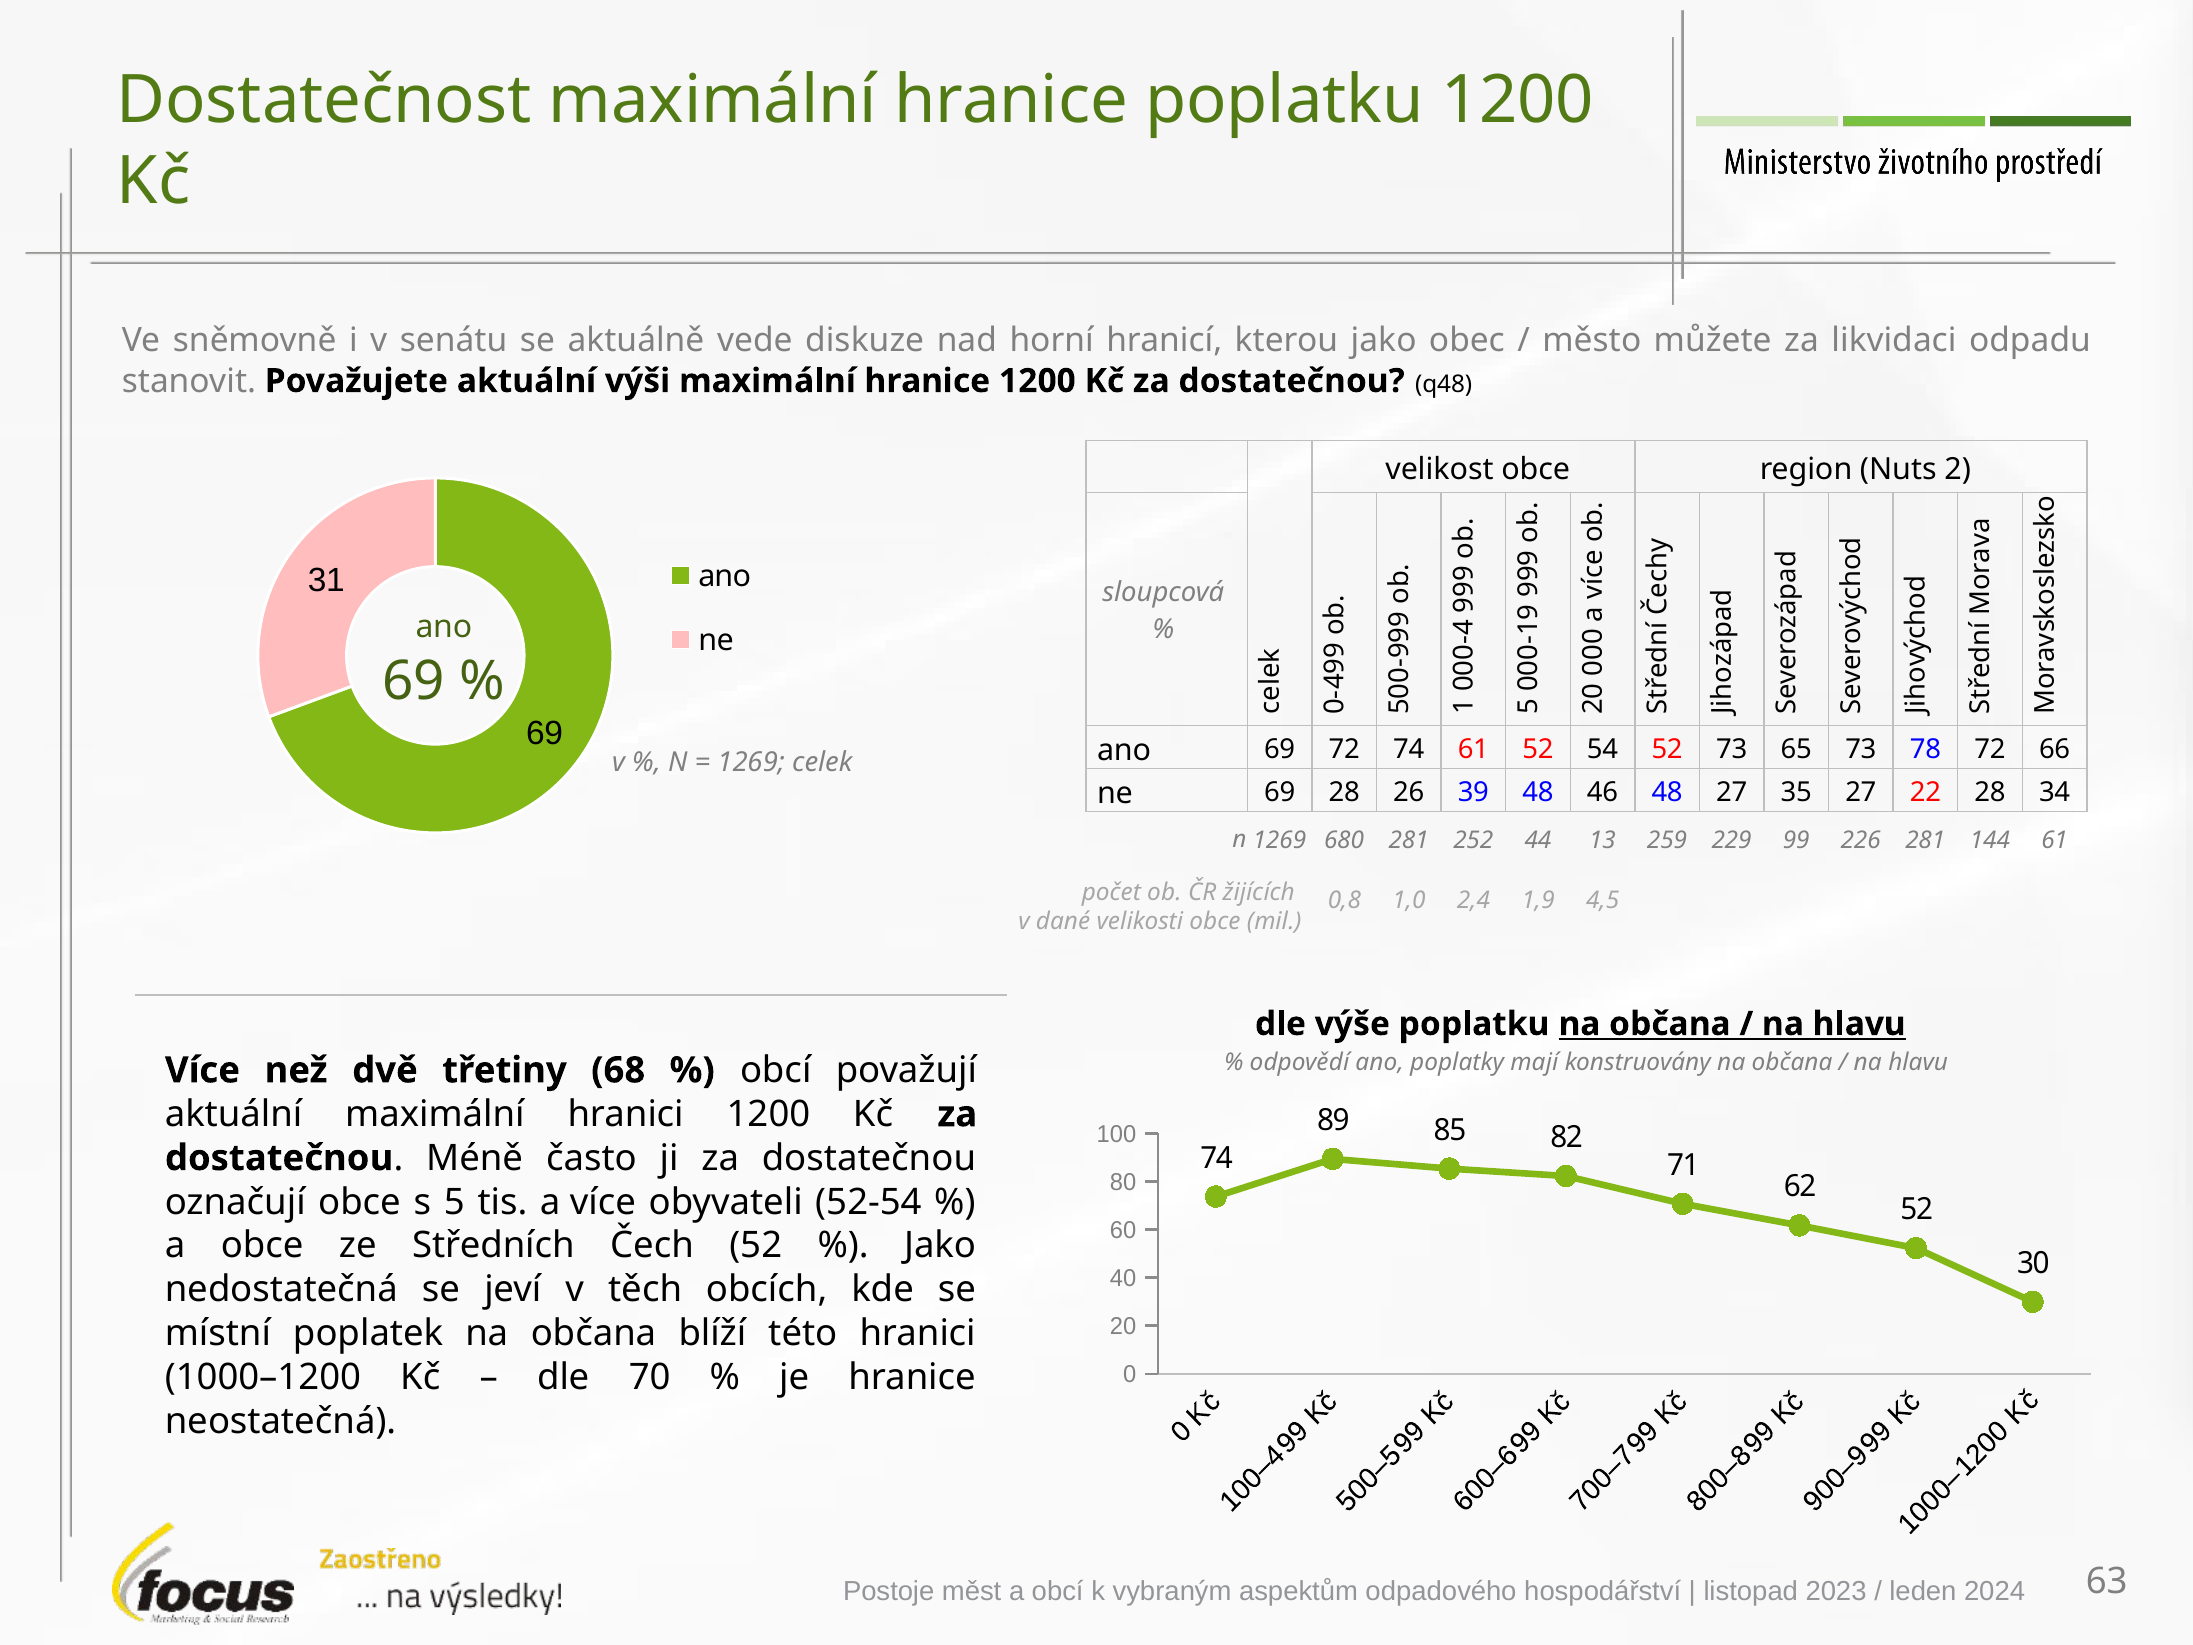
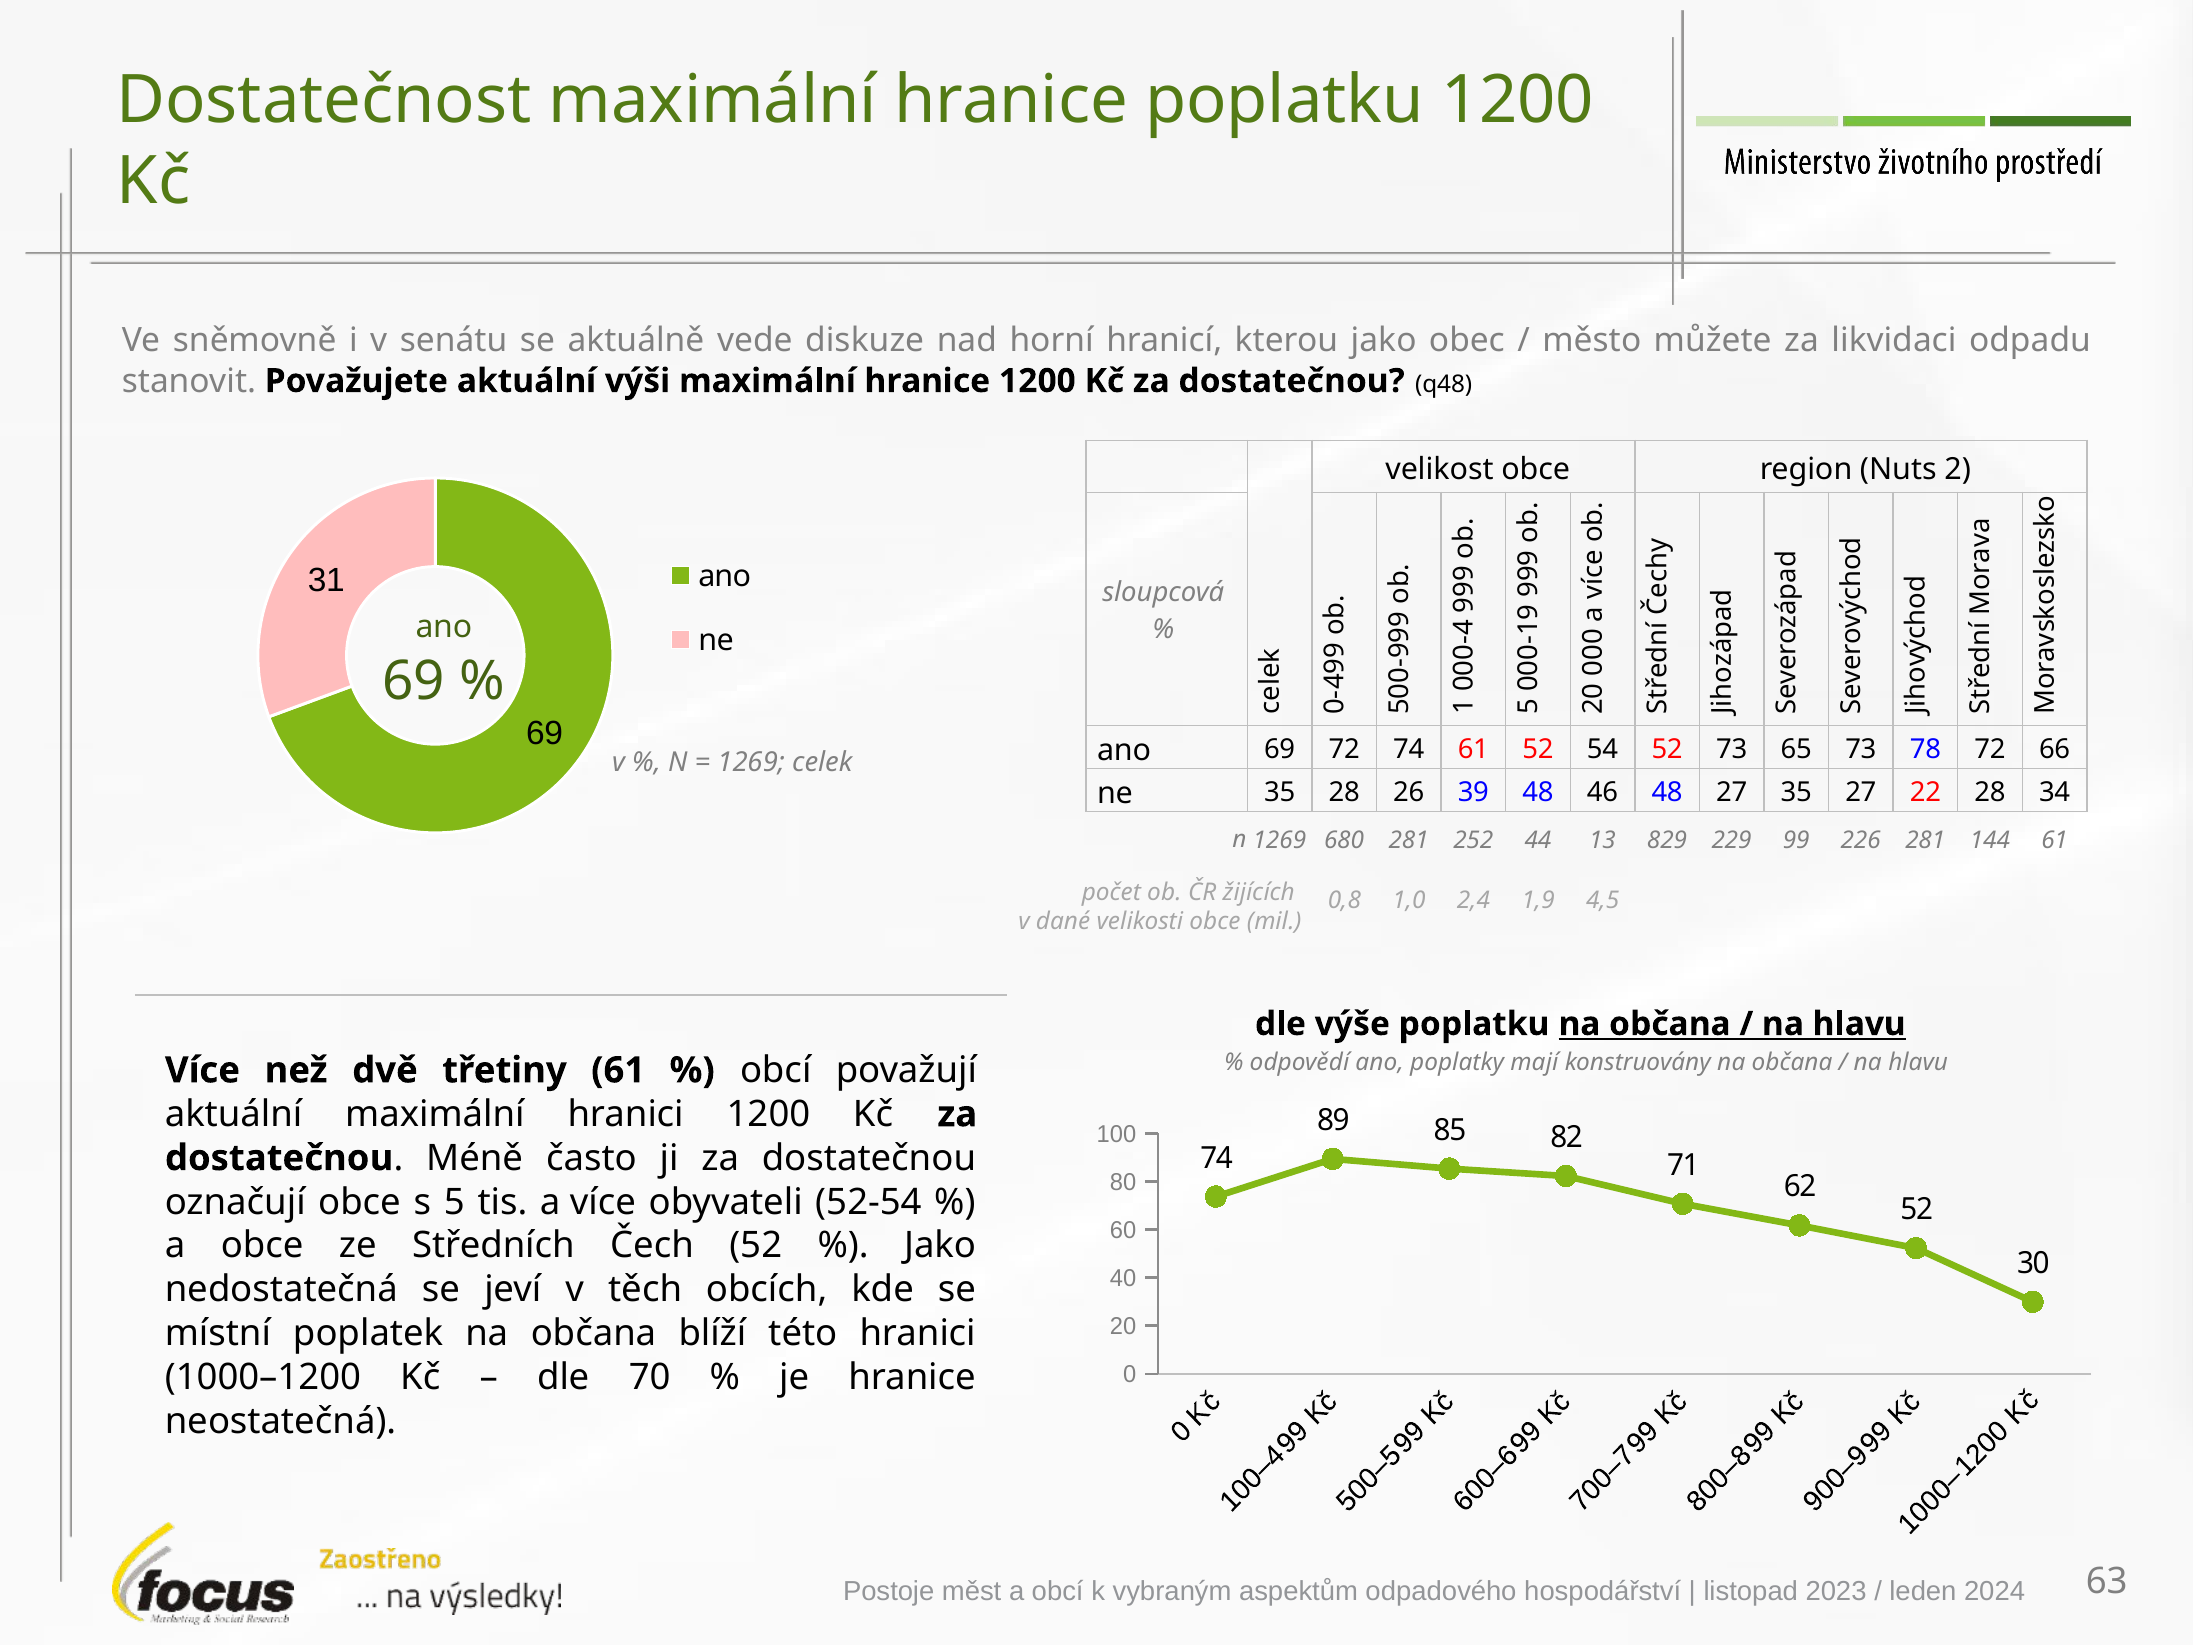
ne 69: 69 -> 35 (1280, 793)
259: 259 -> 829 (1667, 840)
třetiny 68: 68 -> 61 (618, 1070)
